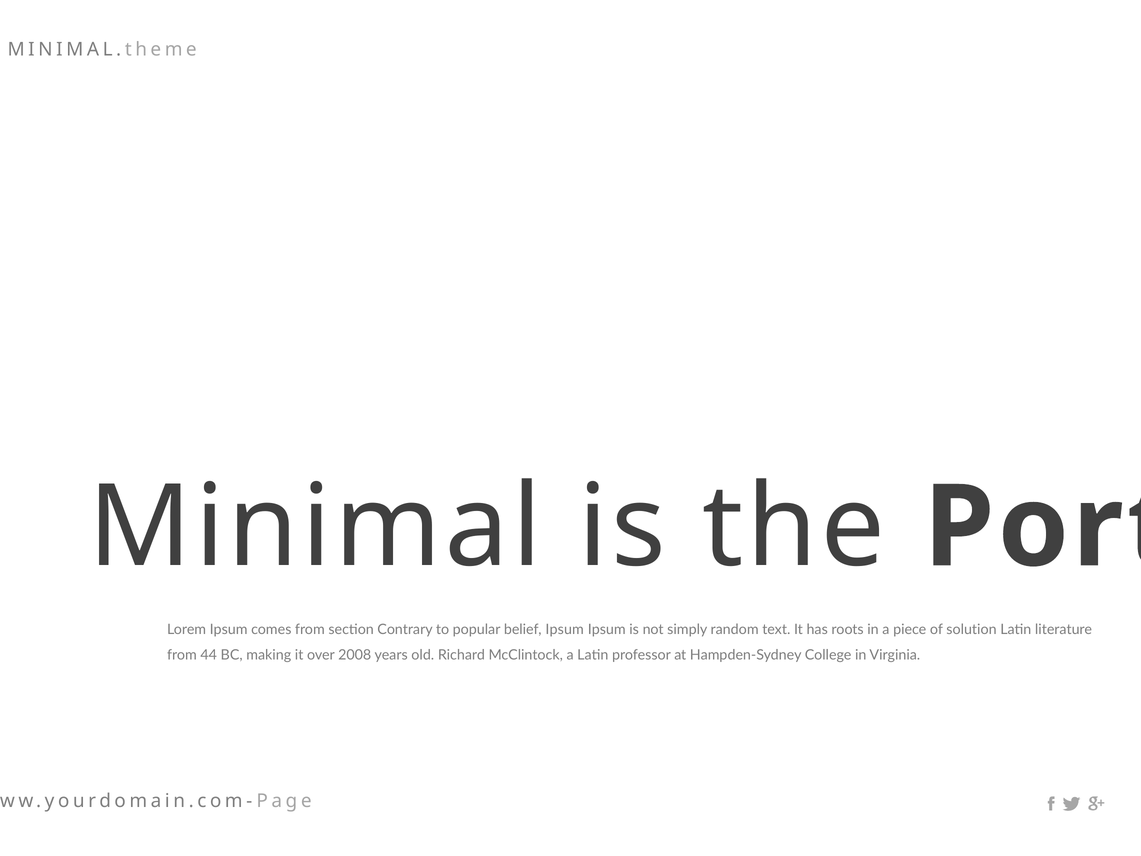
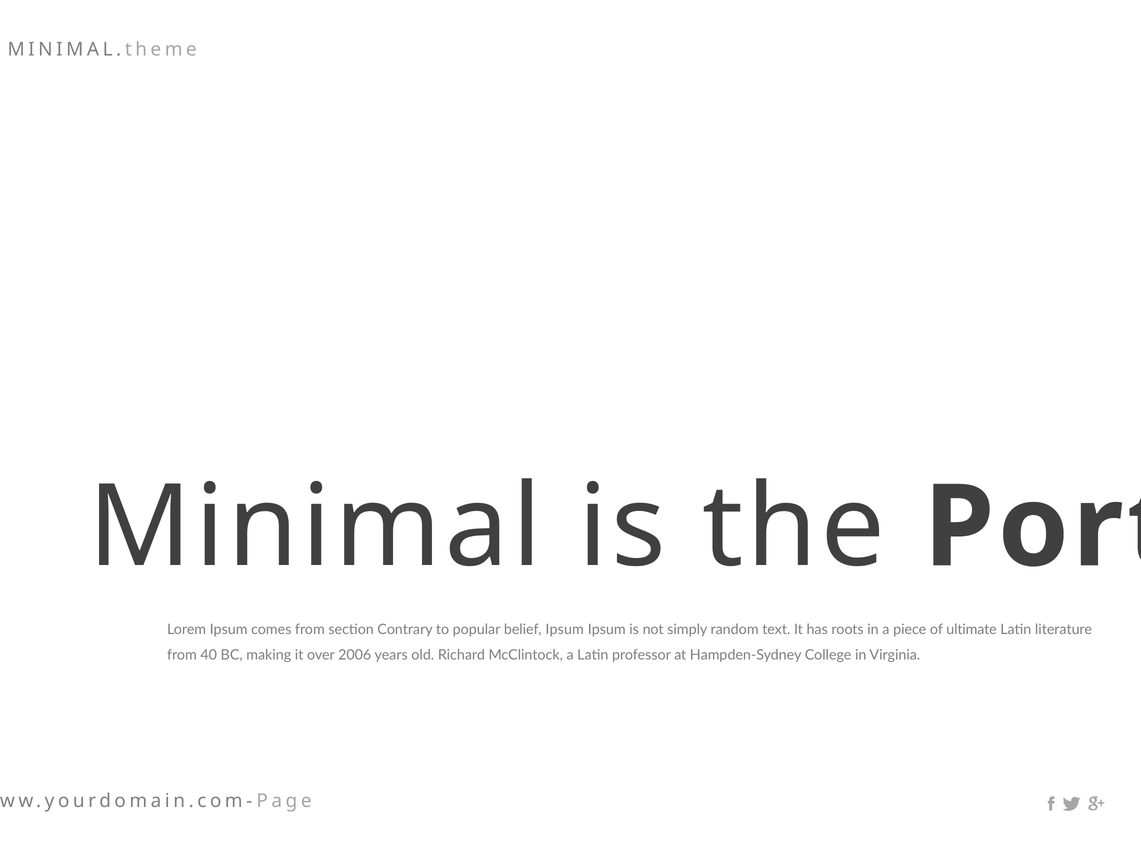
solution: solution -> ultimate (972, 629)
44: 44 -> 40 (209, 655)
2008: 2008 -> 2006 (355, 655)
